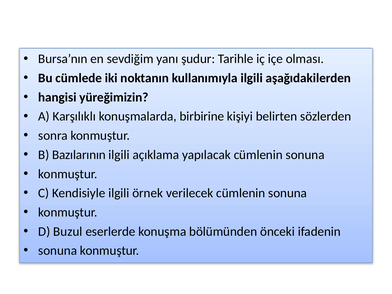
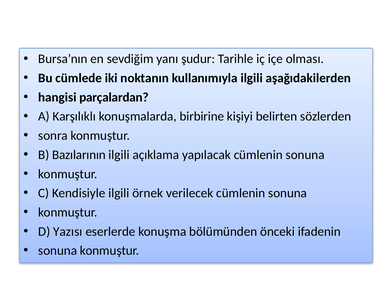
yüreğimizin: yüreğimizin -> parçalardan (114, 97)
Buzul: Buzul -> Yazısı (68, 231)
